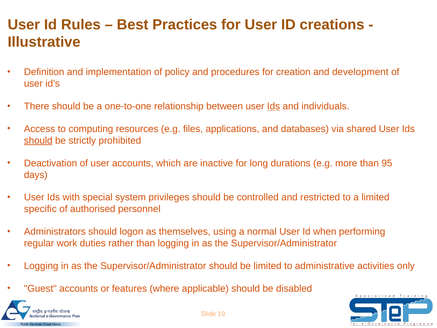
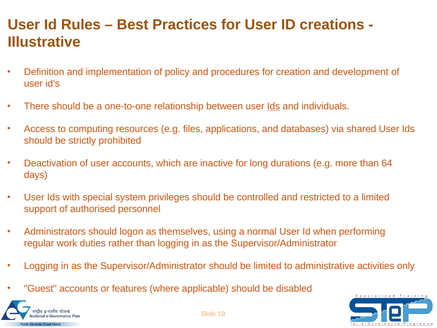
should underline: present -> none (38, 140)
95: 95 -> 64 (387, 163)
specific: specific -> support (40, 209)
